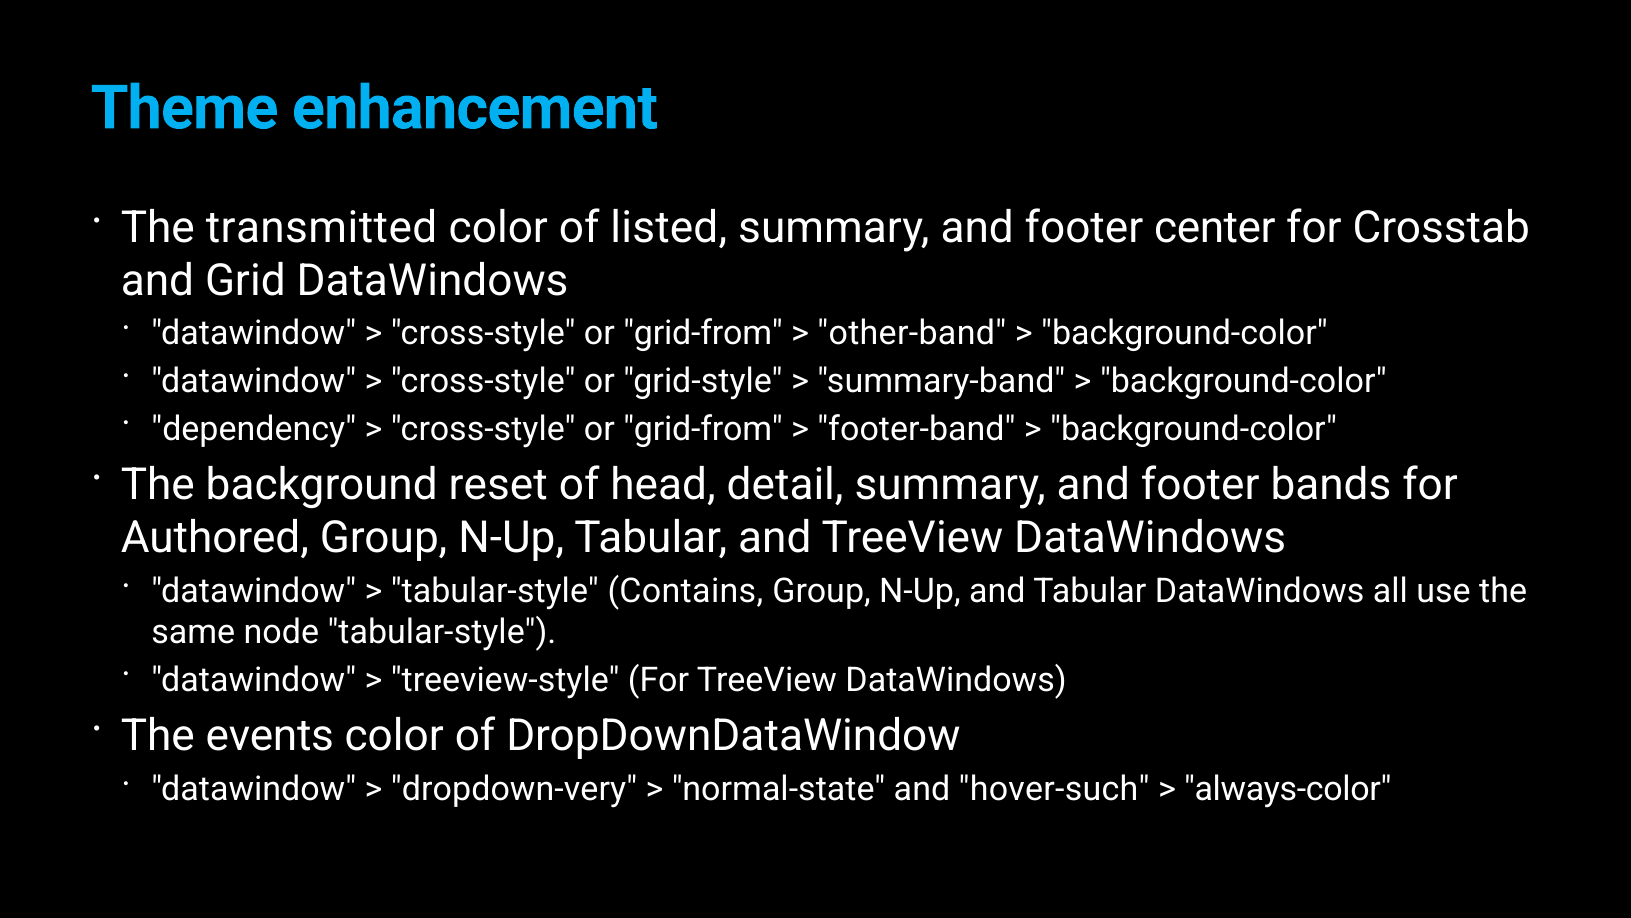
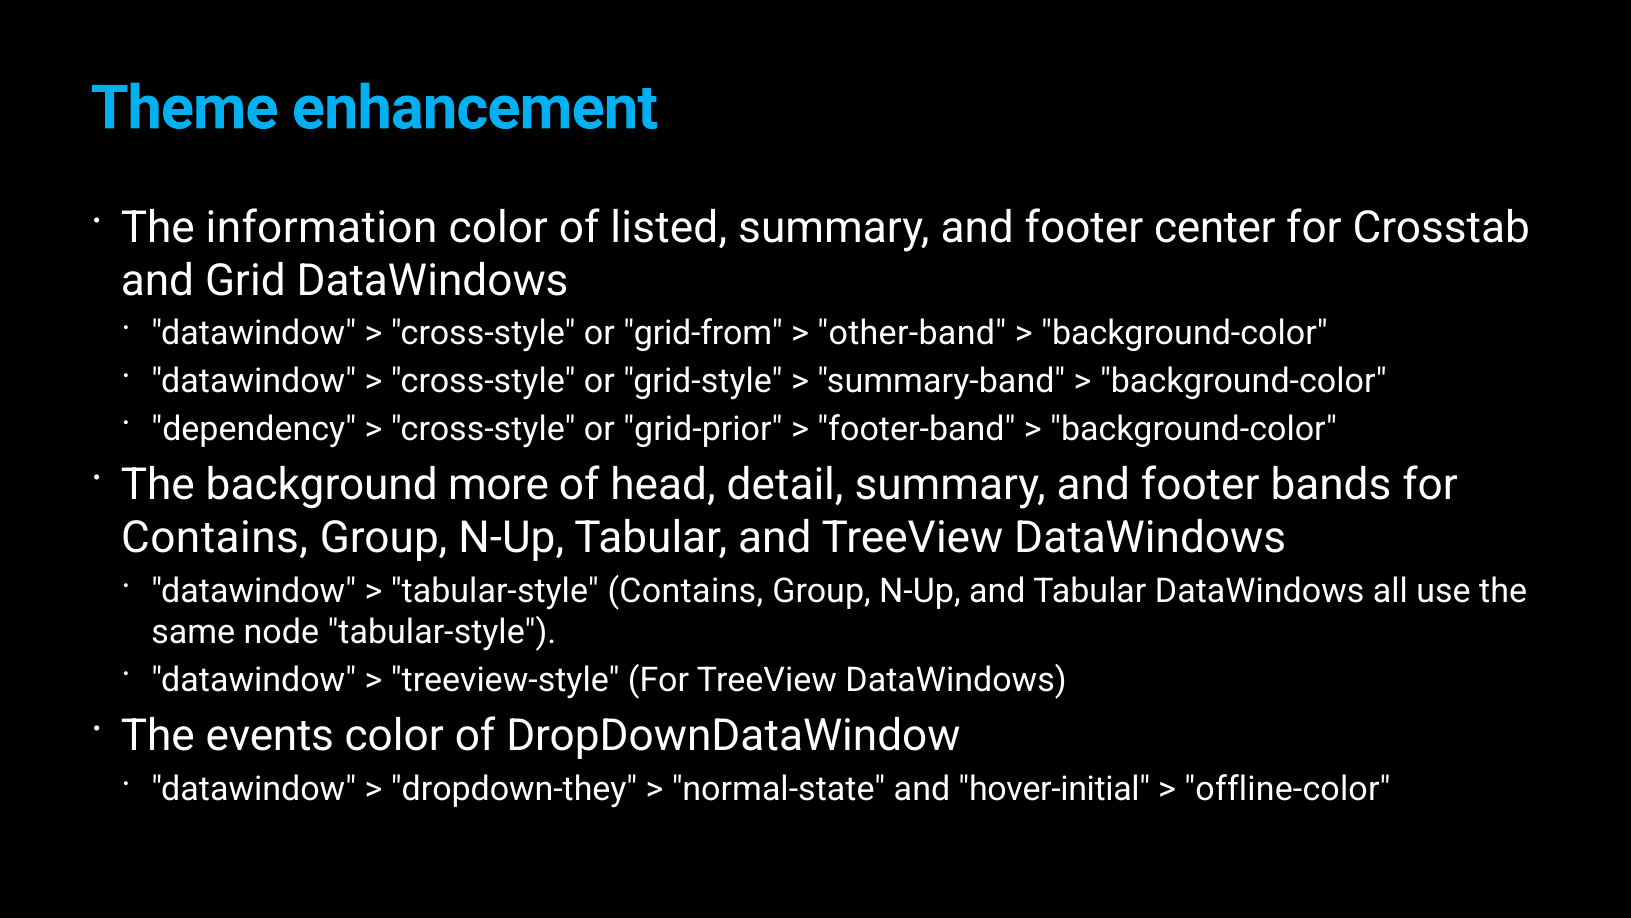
transmitted: transmitted -> information (322, 228)
grid-from: grid-from -> grid-prior (703, 429)
reset: reset -> more (499, 485)
Authored: Authored -> Contains (215, 538)
dropdown-very: dropdown-very -> dropdown-they (514, 789)
hover-such: hover-such -> hover-initial (1054, 789)
always-color: always-color -> offline-color (1288, 789)
